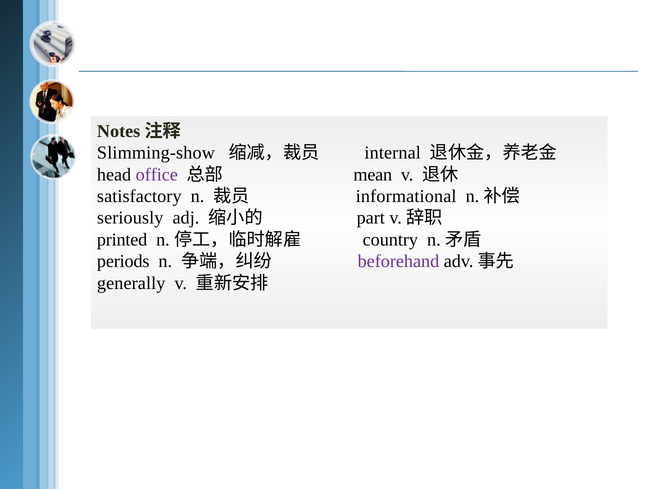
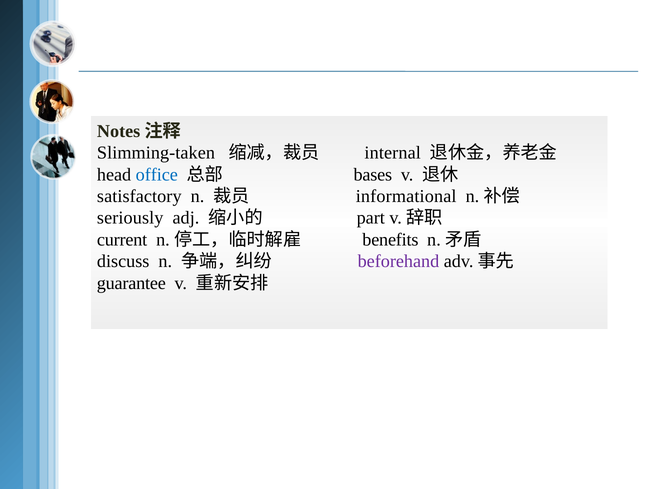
Slimming-show: Slimming-show -> Slimming-taken (156, 153)
office colour: purple -> blue (157, 175)
mean: mean -> bases (373, 175)
printed: printed -> current (122, 240)
country: country -> benefits (390, 240)
periods: periods -> discuss (123, 262)
generally: generally -> guarantee (131, 284)
